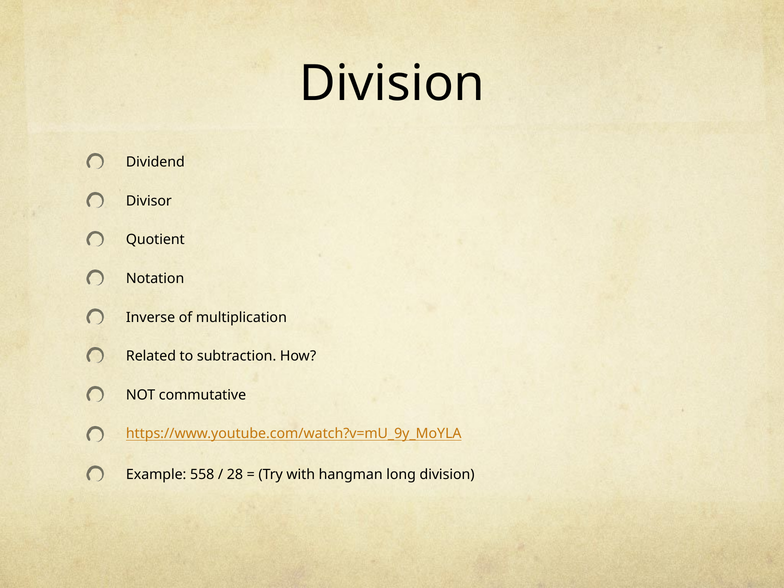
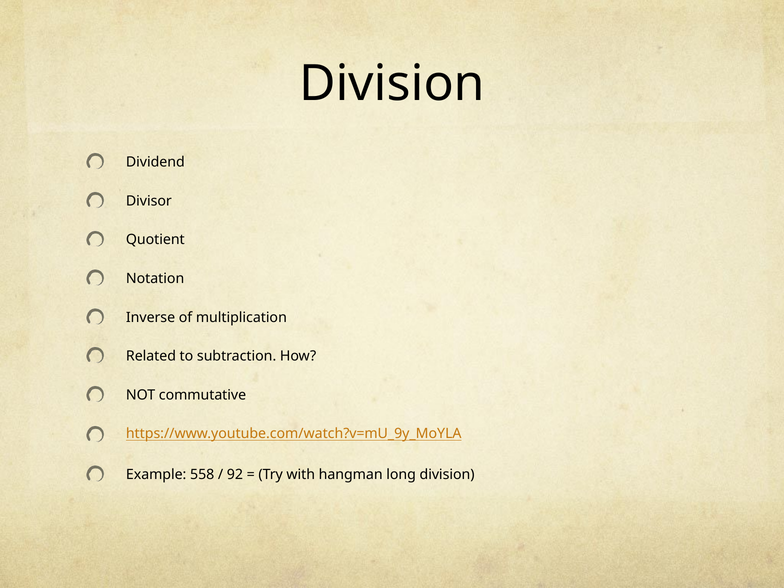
28: 28 -> 92 (235, 475)
